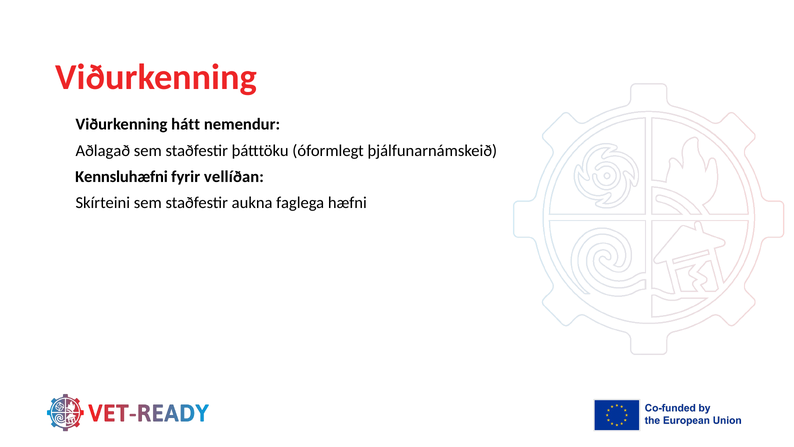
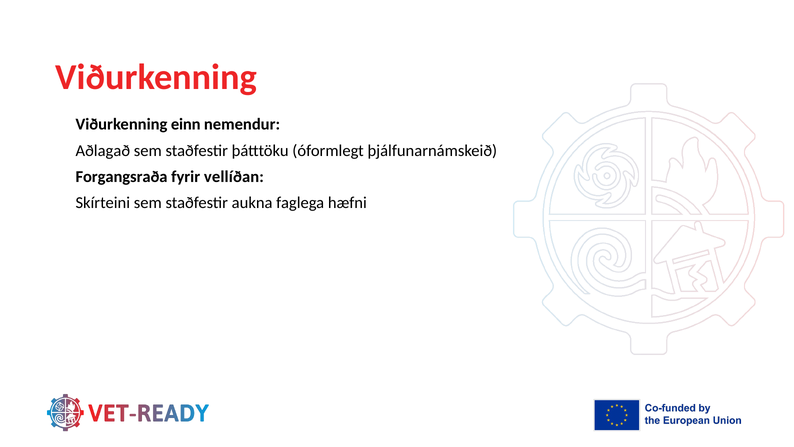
hátt: hátt -> einn (186, 124)
Kennsluhæfni: Kennsluhæfni -> Forgangsraða (122, 177)
